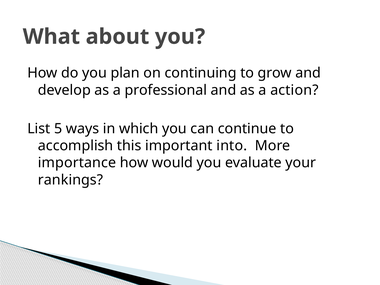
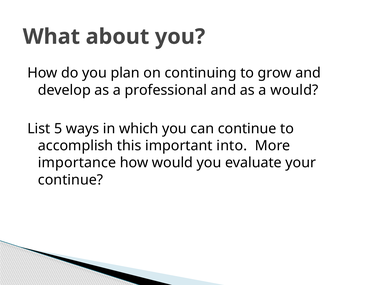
a action: action -> would (294, 90)
rankings: rankings -> continue (71, 180)
